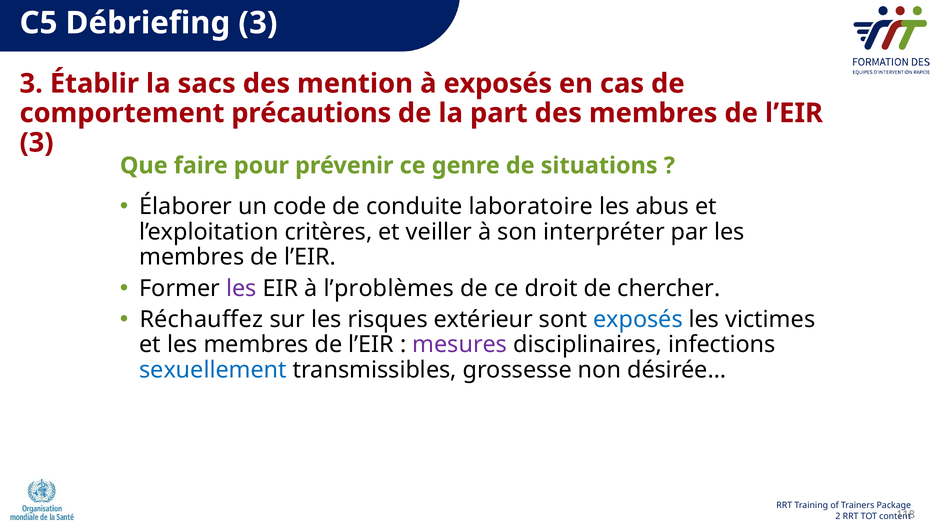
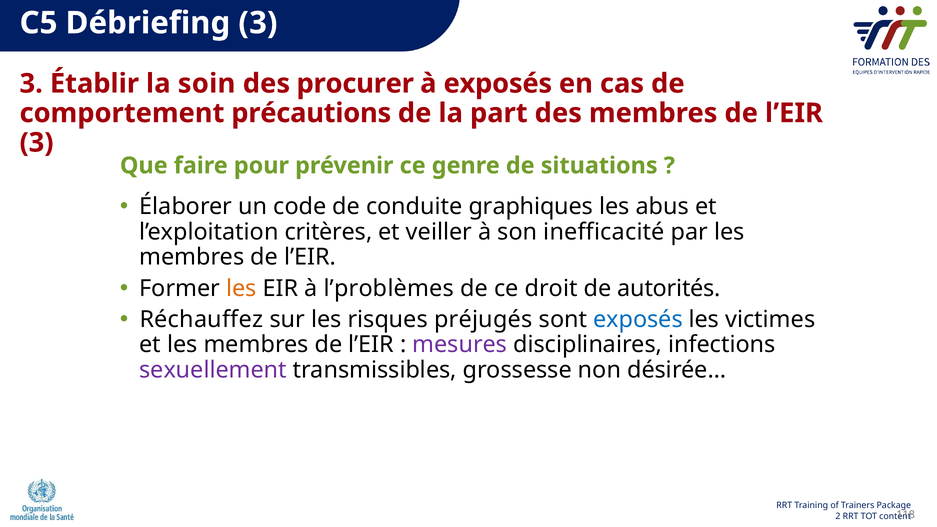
sacs: sacs -> soin (207, 84)
mention: mention -> procurer (355, 84)
laboratoire: laboratoire -> graphiques (531, 207)
interpréter: interpréter -> inefficacité (604, 232)
les colour: purple -> orange (241, 288)
chercher: chercher -> autorités (669, 288)
extérieur: extérieur -> préjugés (483, 319)
sexuellement colour: blue -> purple (213, 370)
